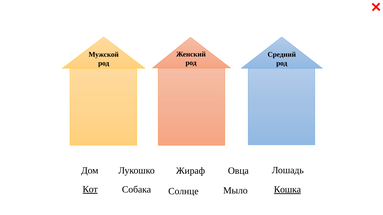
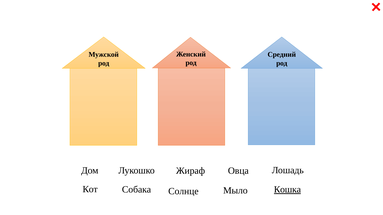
Кот underline: present -> none (90, 190)
